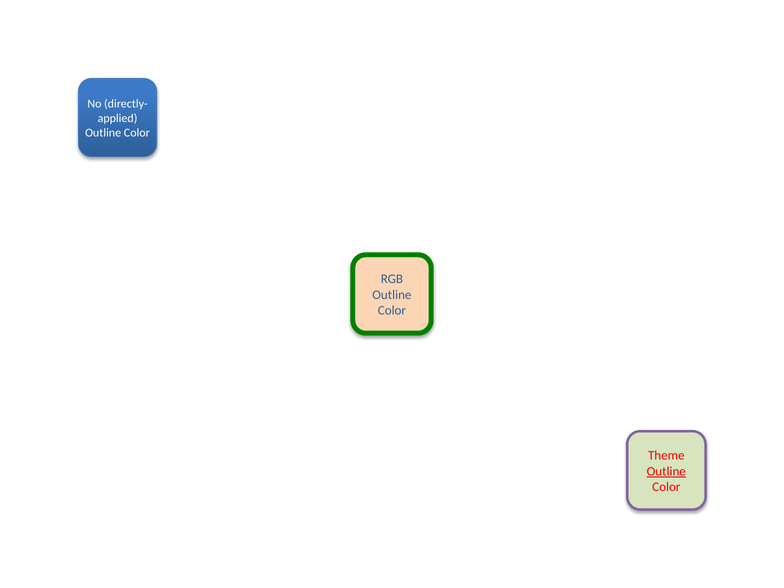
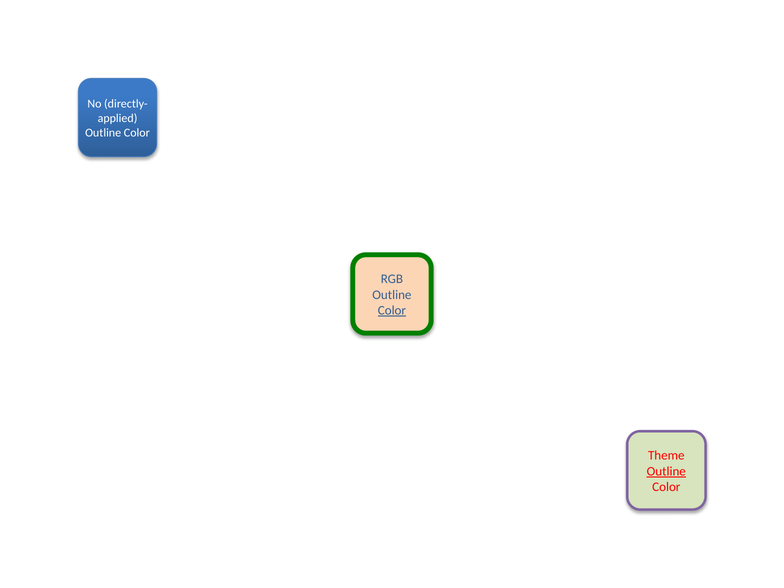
Color underline: none -> present (392, 311)
